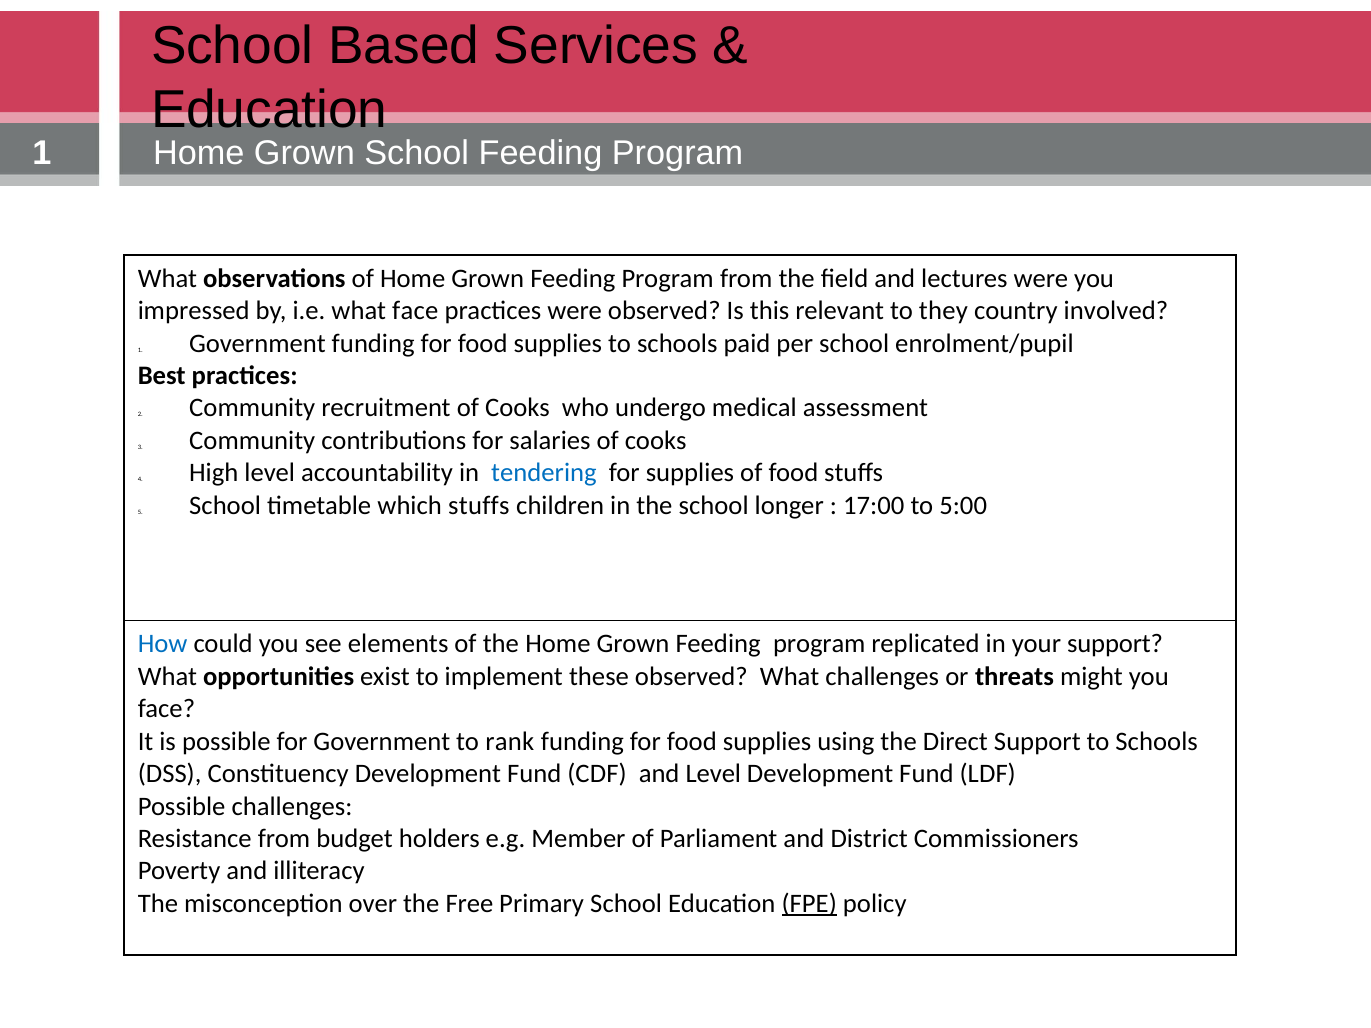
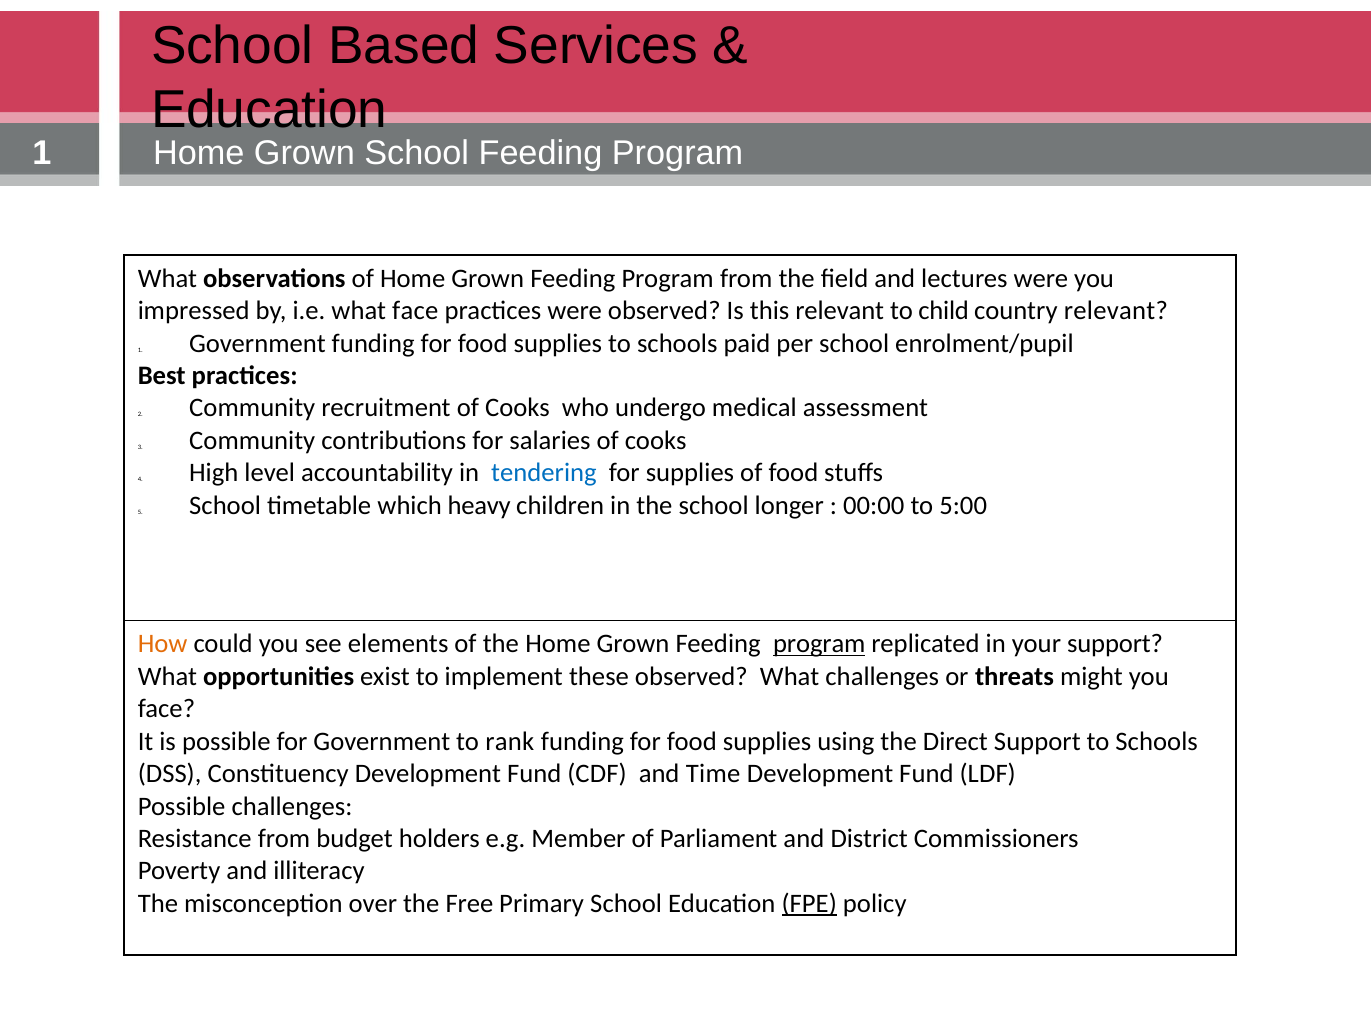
they: they -> child (944, 311)
country involved: involved -> relevant (1116, 311)
which stuffs: stuffs -> heavy (479, 505)
17:00: 17:00 -> 00:00 (874, 505)
How colour: blue -> orange (163, 644)
program underline: none -> present (819, 644)
and Level: Level -> Time (713, 774)
